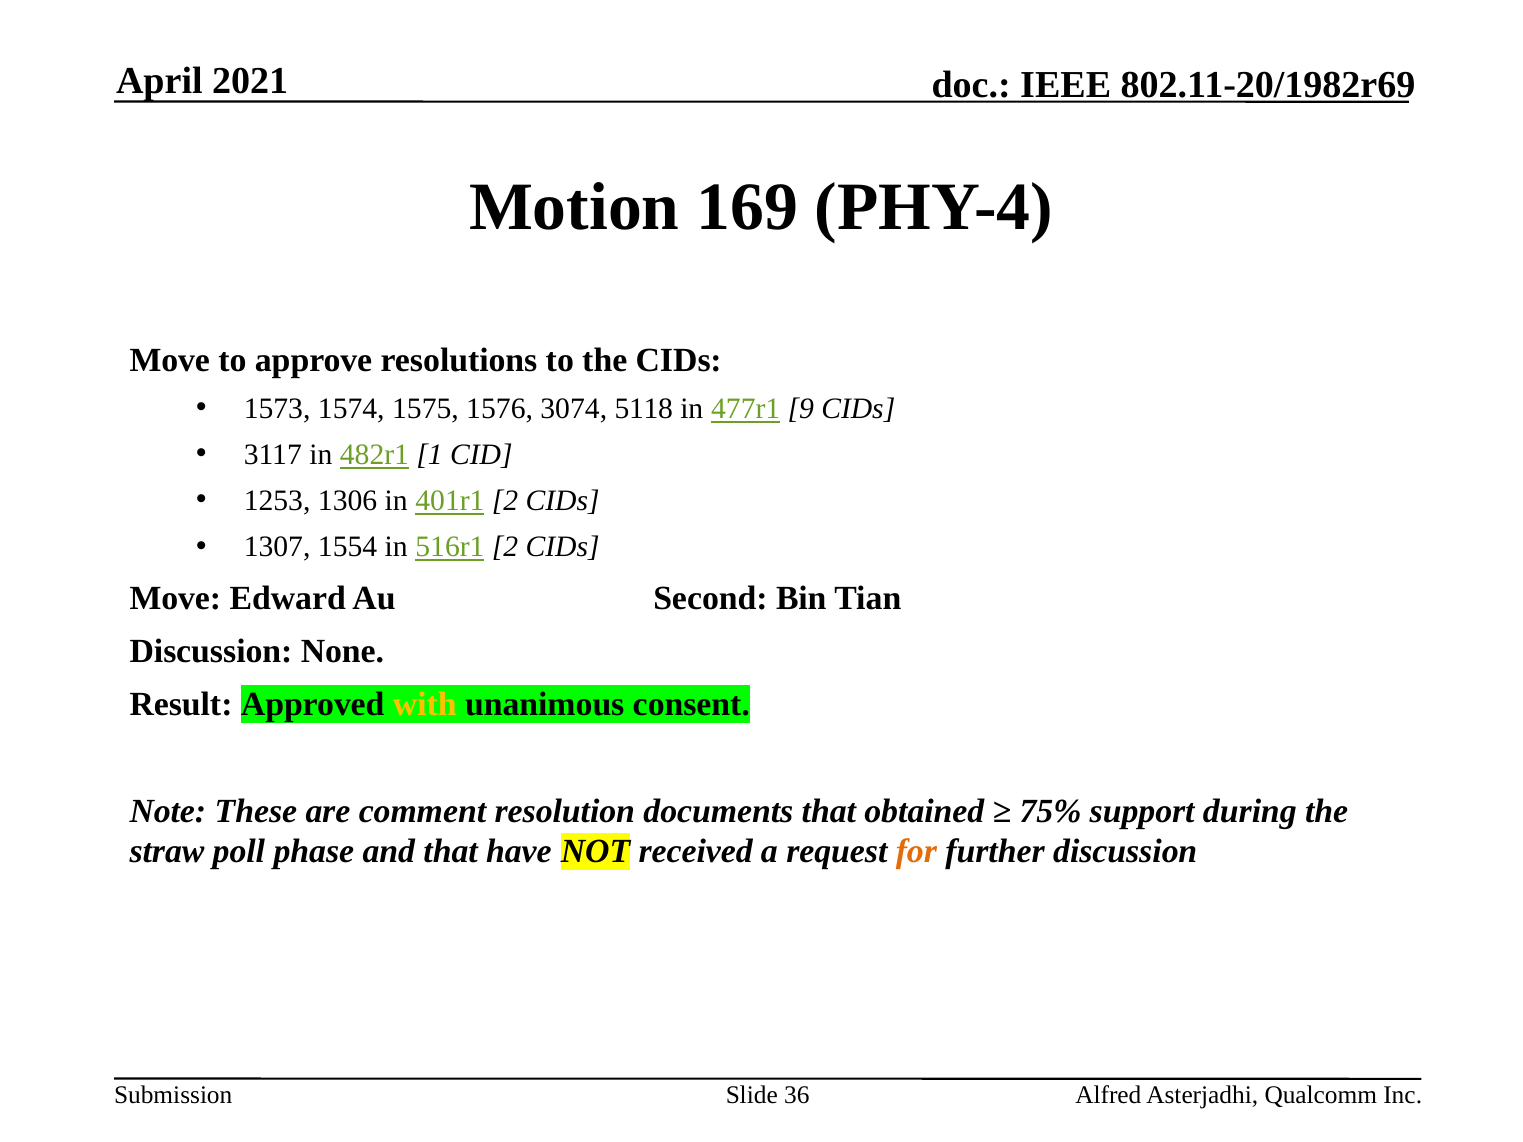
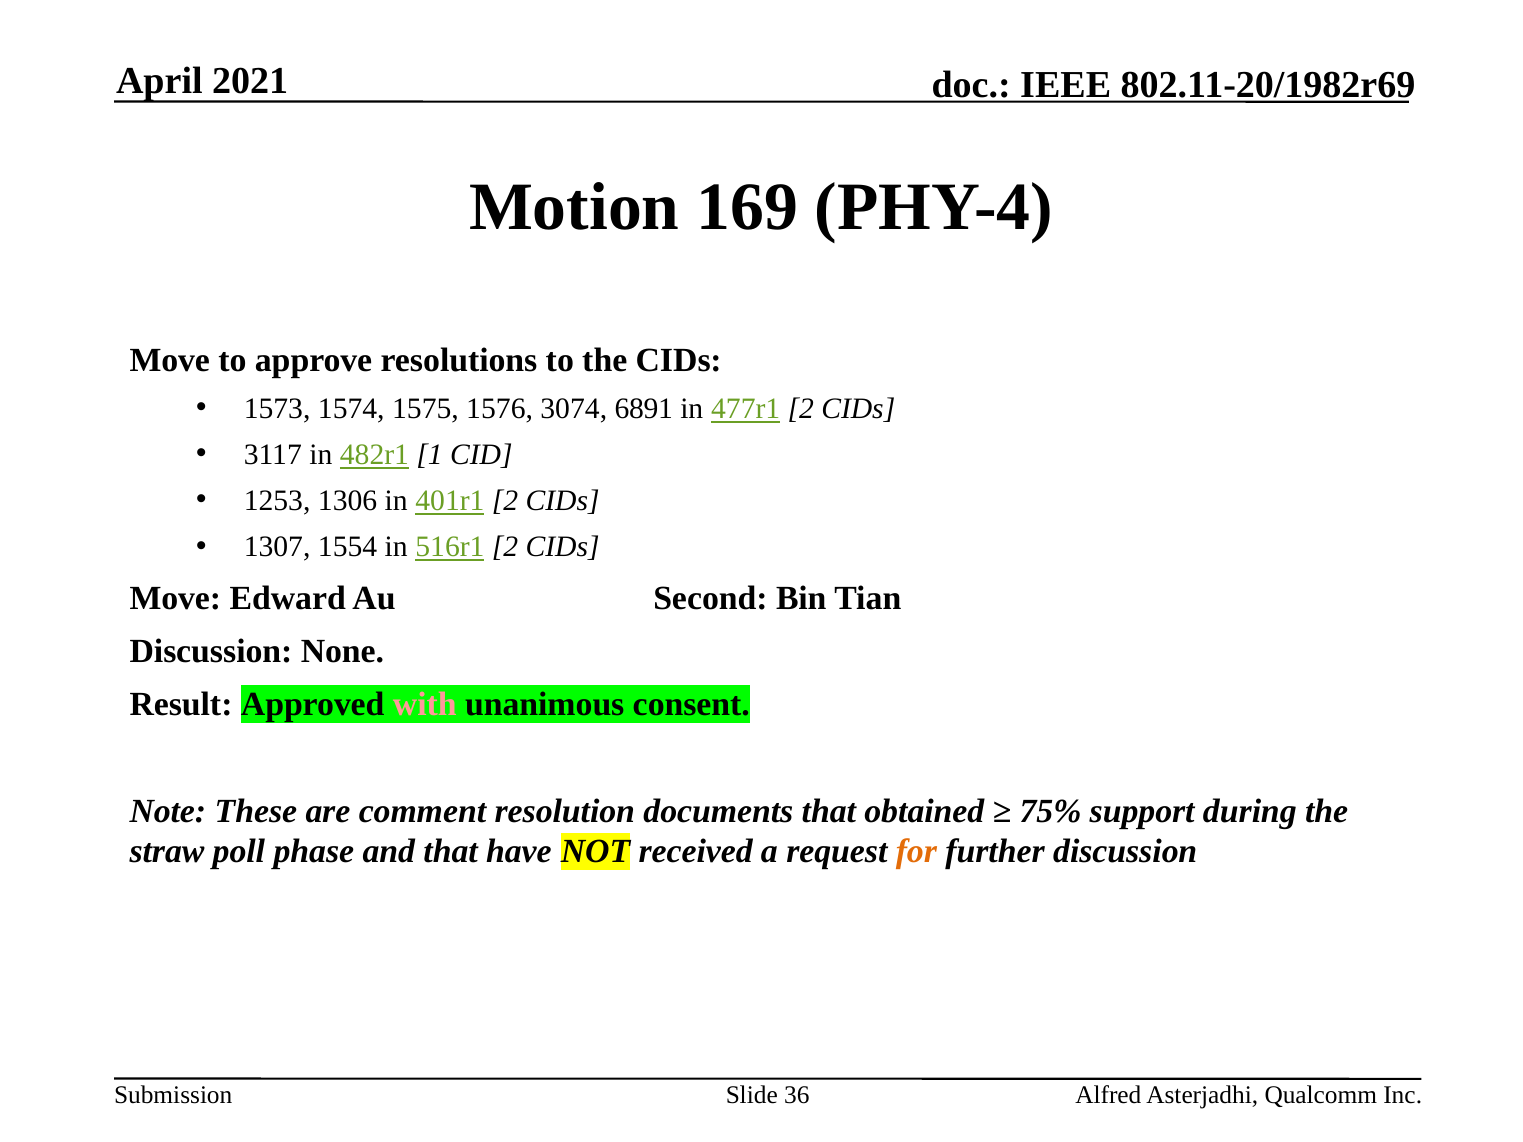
5118: 5118 -> 6891 (644, 409)
477r1 9: 9 -> 2 (801, 409)
with colour: yellow -> pink (425, 705)
